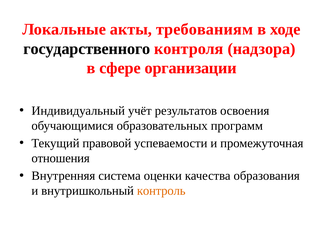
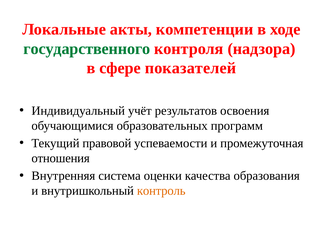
требованиям: требованиям -> компетенции (205, 29)
государственного colour: black -> green (87, 49)
организации: организации -> показателей (190, 68)
